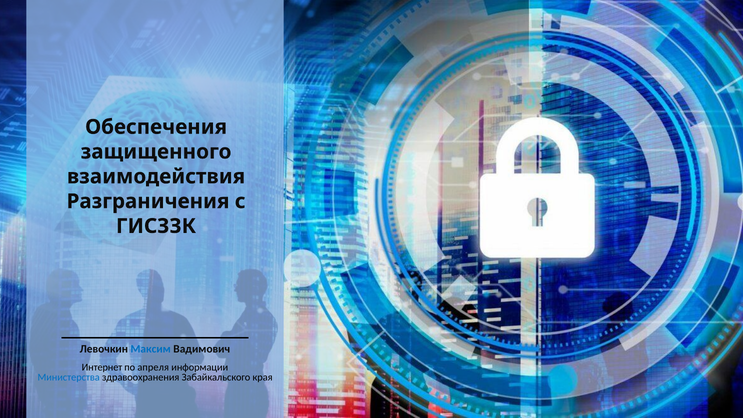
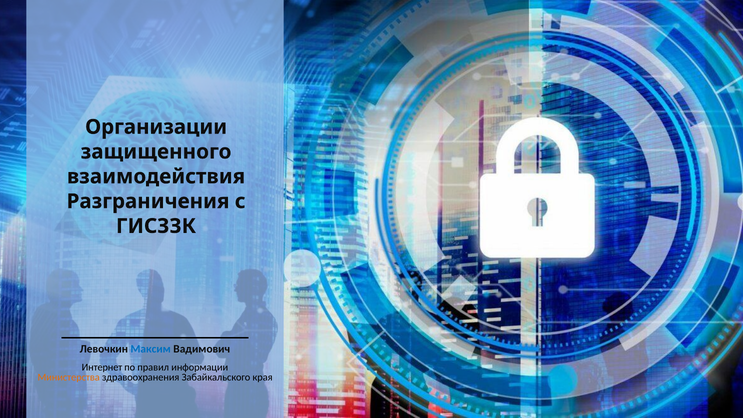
Обеспечения: Обеспечения -> Организации (156, 127)
апреля: апреля -> правил (153, 367)
Министерства colour: blue -> orange (69, 377)
